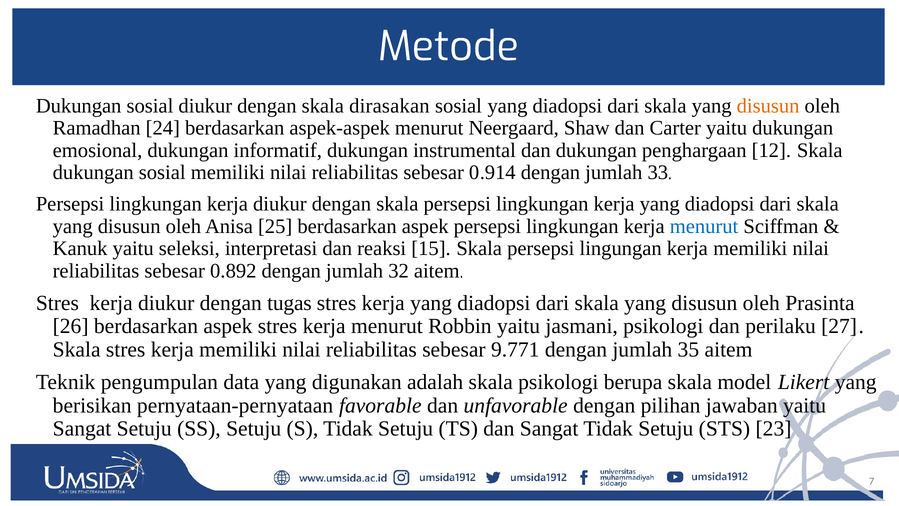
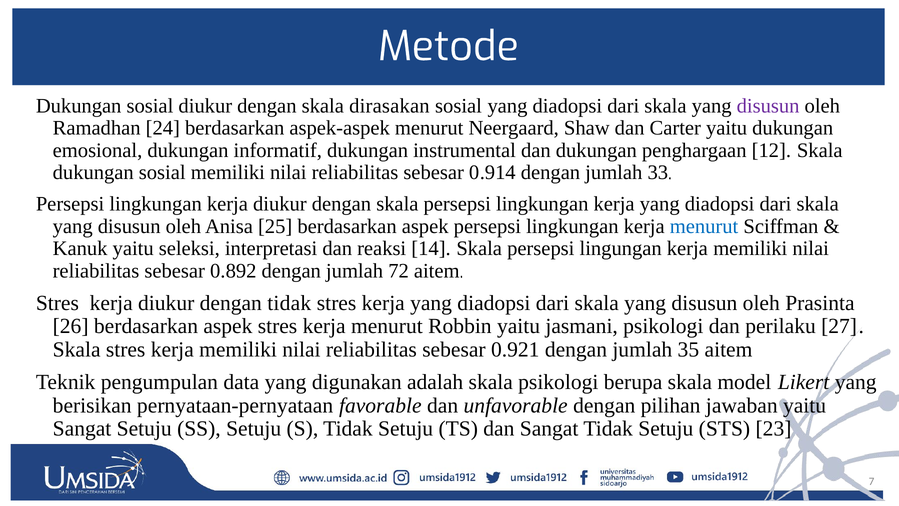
disusun colour: orange -> purple (768, 106)
15: 15 -> 14 (431, 249)
32: 32 -> 72 (399, 271)
dengan tugas: tugas -> tidak (289, 303)
9.771: 9.771 -> 0.921 (515, 349)
